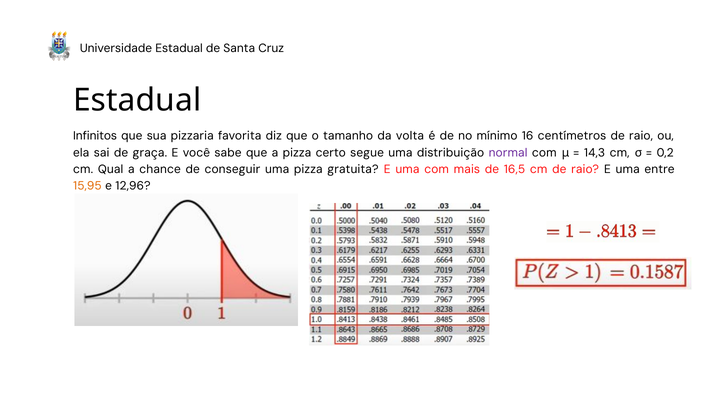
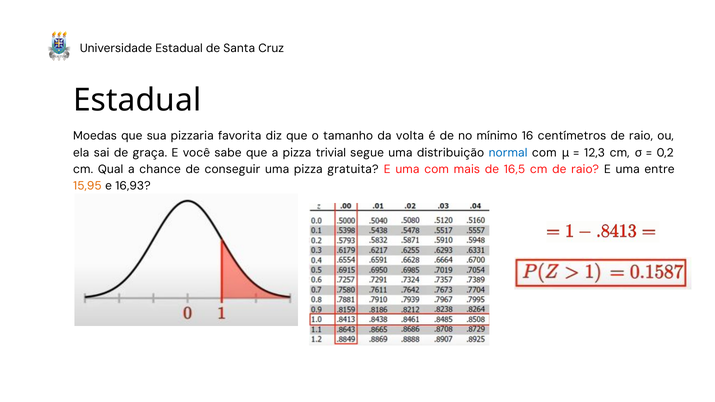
Infinitos: Infinitos -> Moedas (95, 136)
certo: certo -> trivial (331, 153)
normal colour: purple -> blue (508, 153)
14,3: 14,3 -> 12,3 (595, 153)
12,96: 12,96 -> 16,93 (133, 186)
